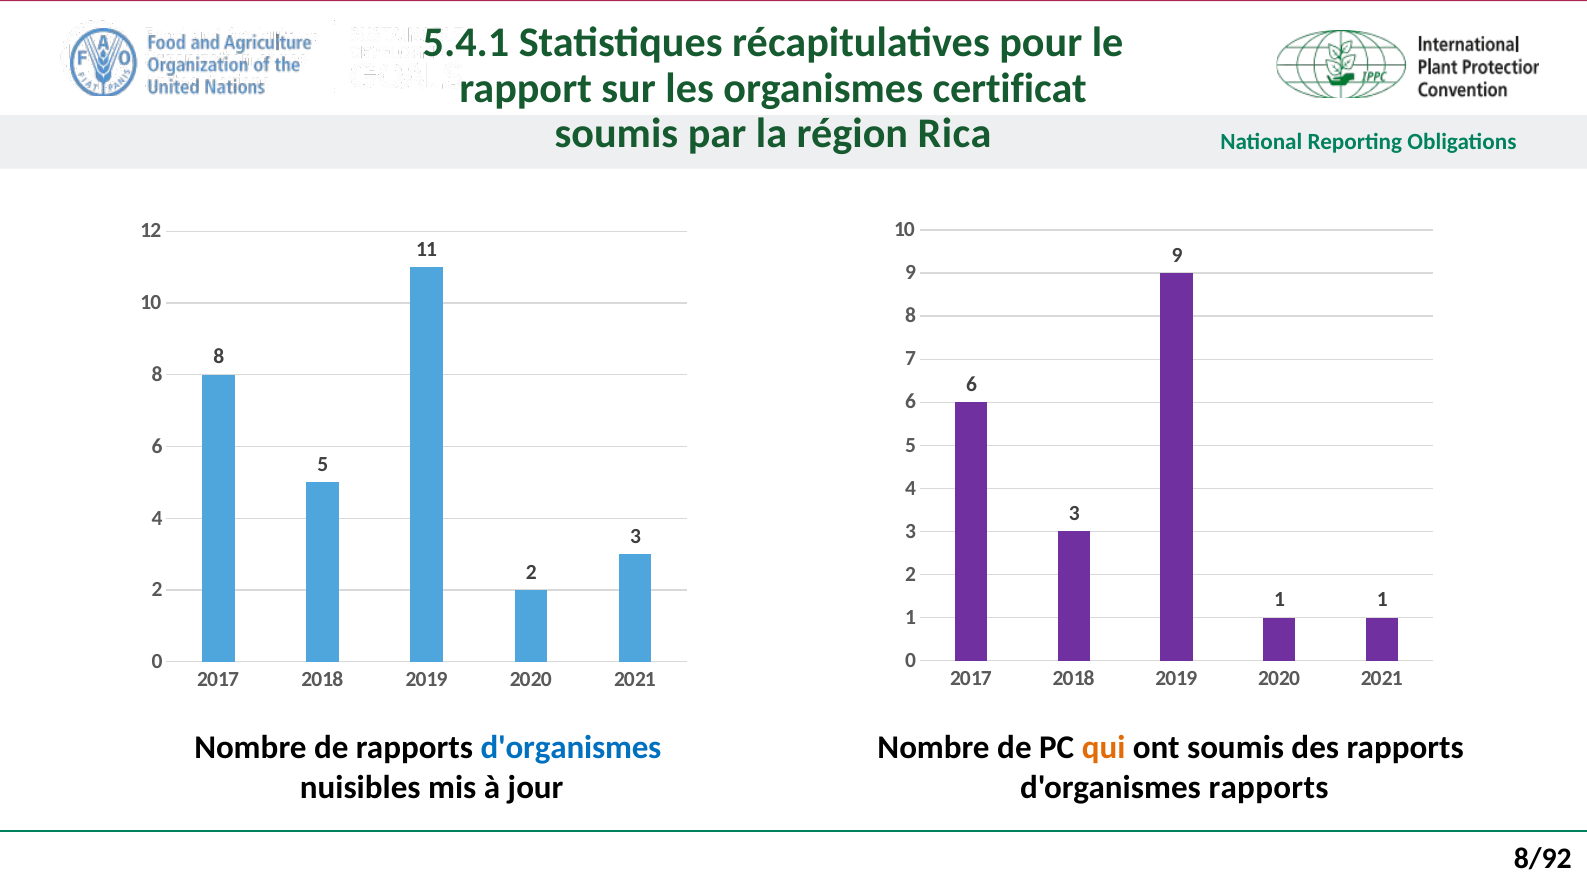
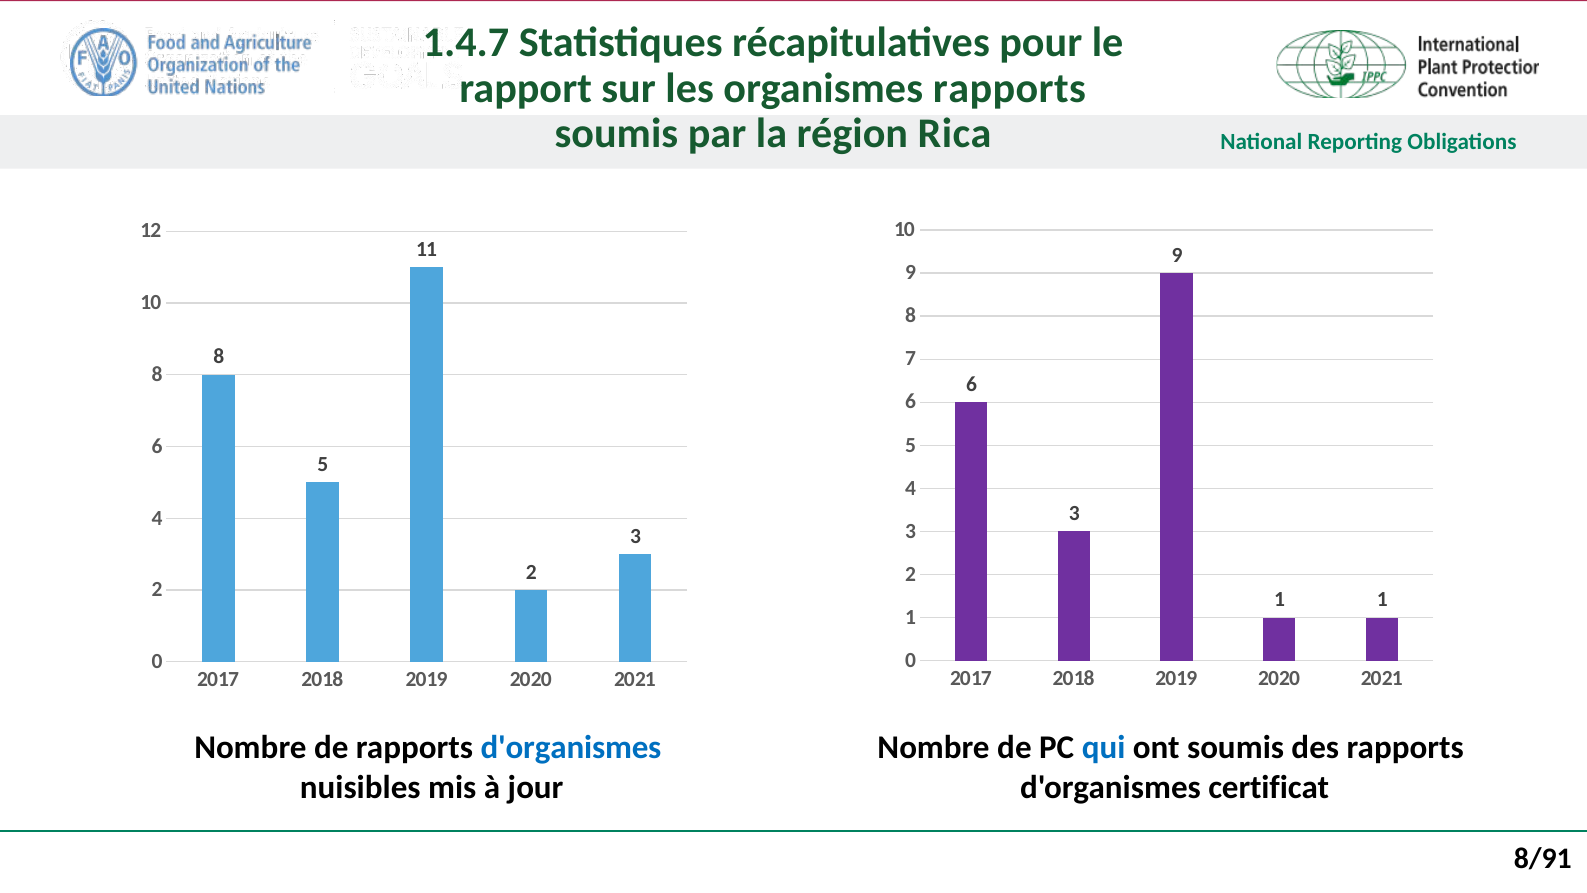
5.4.1: 5.4.1 -> 1.4.7 (466, 43)
organismes certificat: certificat -> rapports (1009, 88)
qui colour: orange -> blue (1104, 748)
d'organismes rapports: rapports -> certificat (1269, 787)
8/92: 8/92 -> 8/91 (1543, 858)
